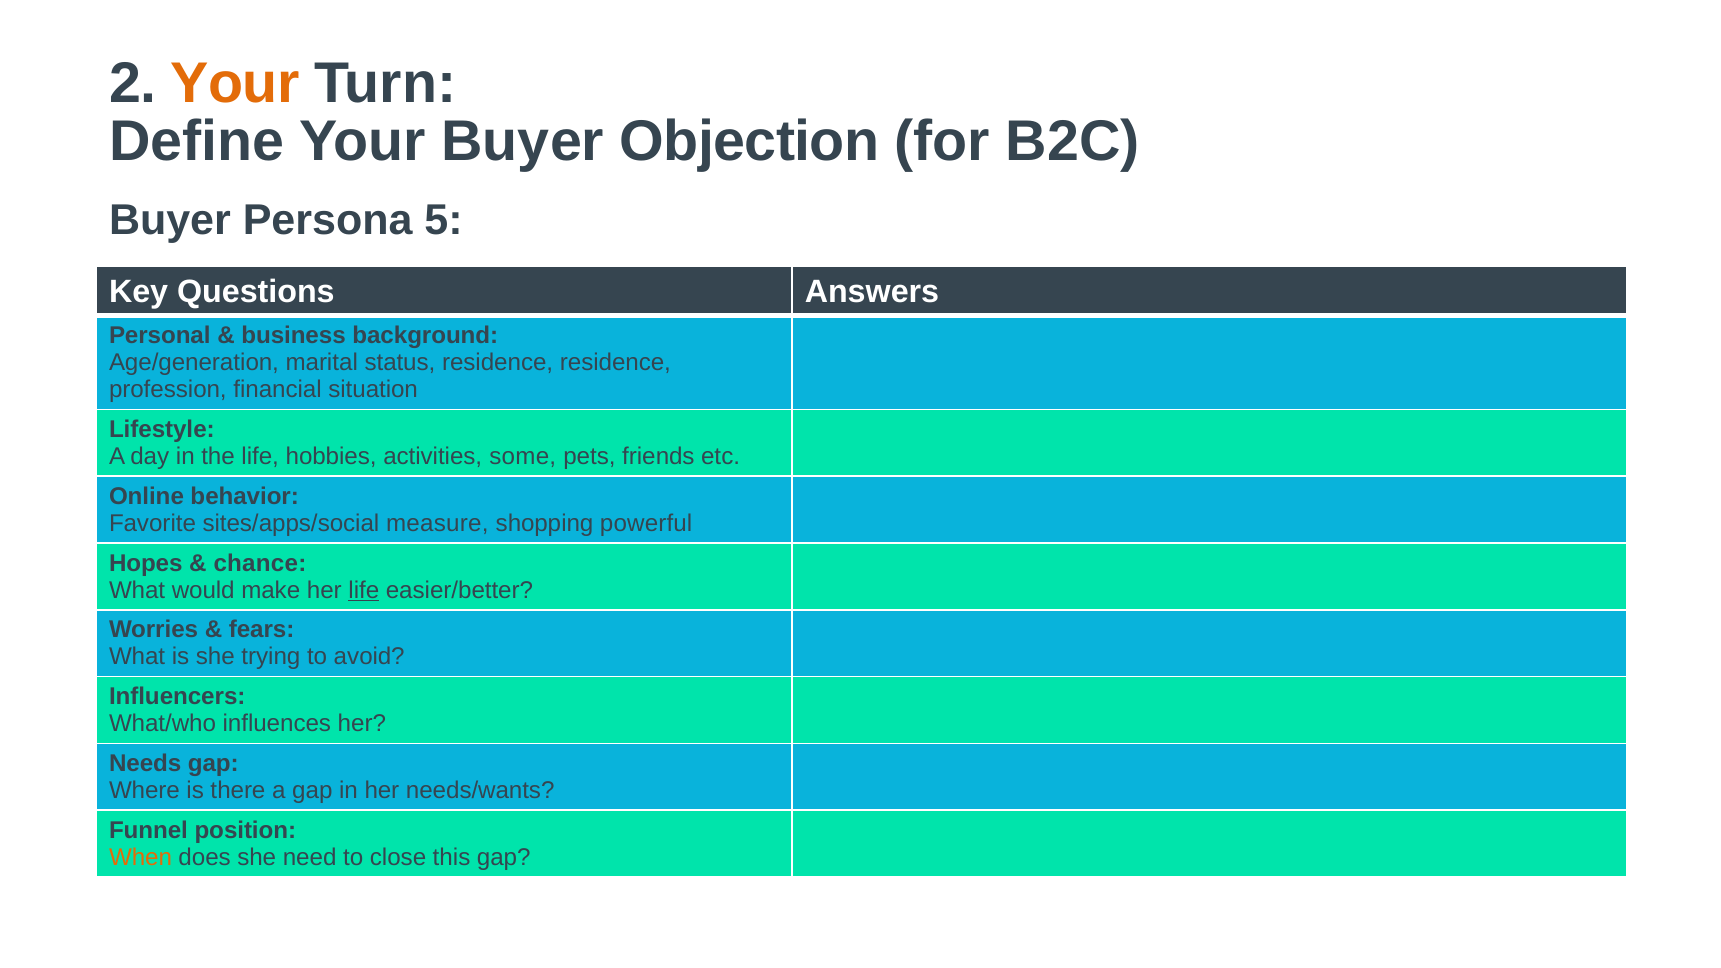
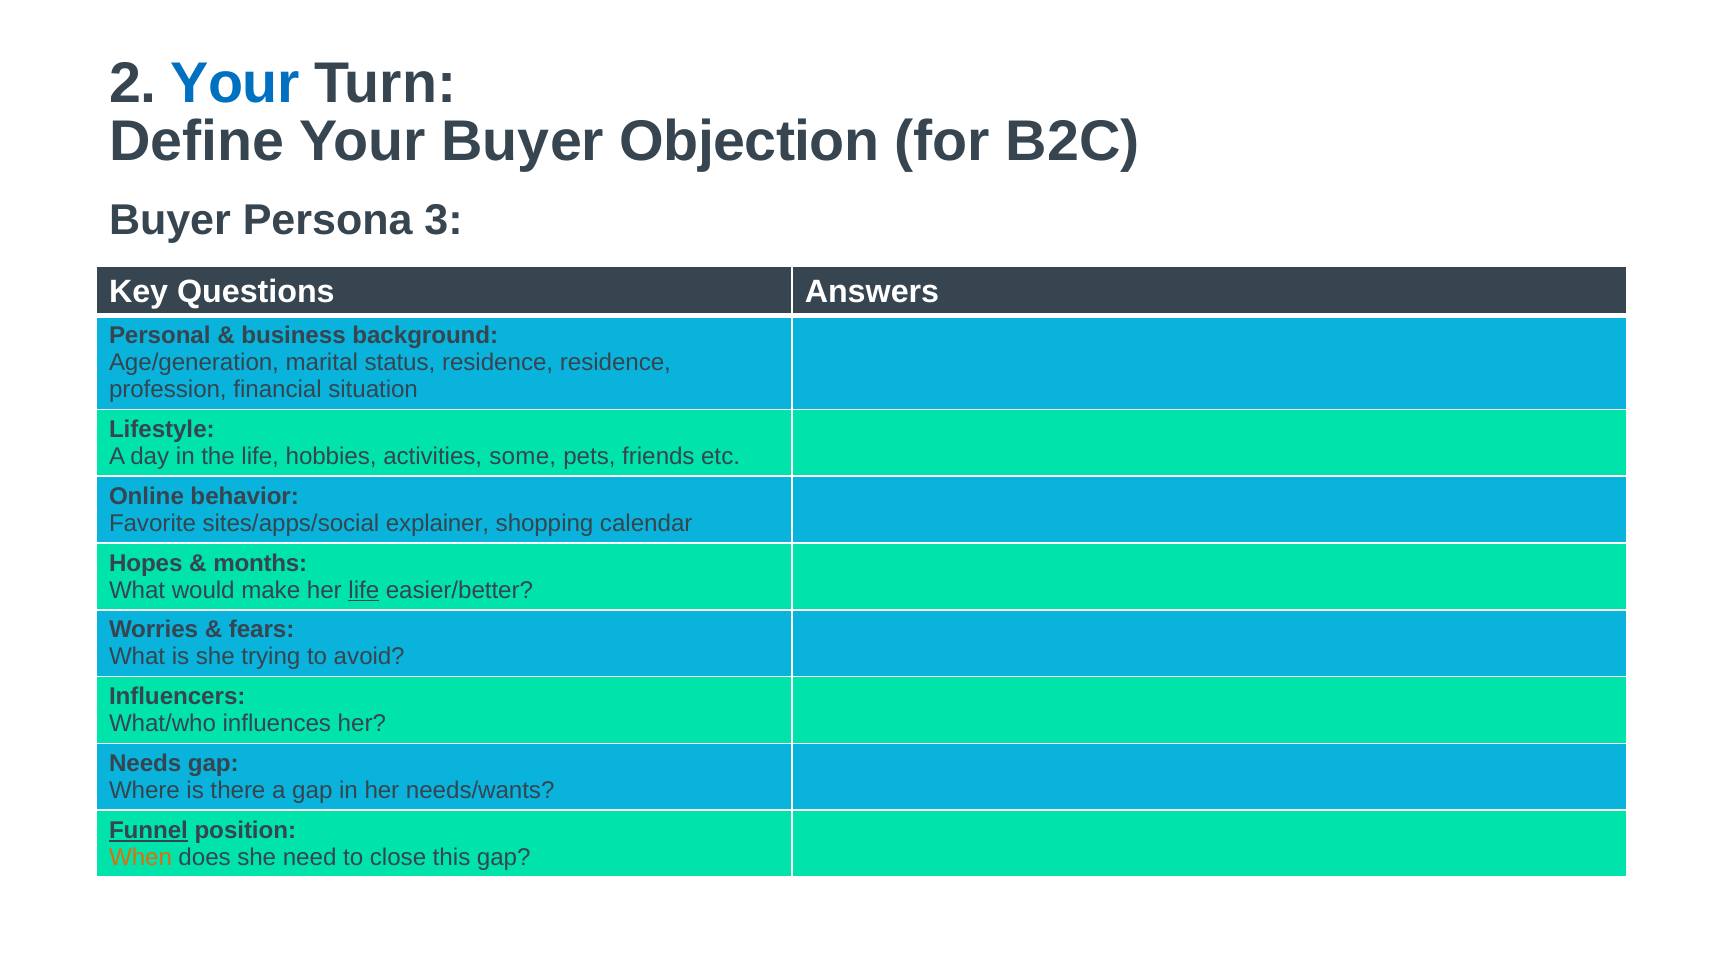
Your colour: orange -> blue (235, 83)
5: 5 -> 3 (444, 220)
measure: measure -> explainer (437, 523)
powerful: powerful -> calendar (646, 523)
chance: chance -> months (260, 563)
Funnel underline: none -> present (148, 830)
